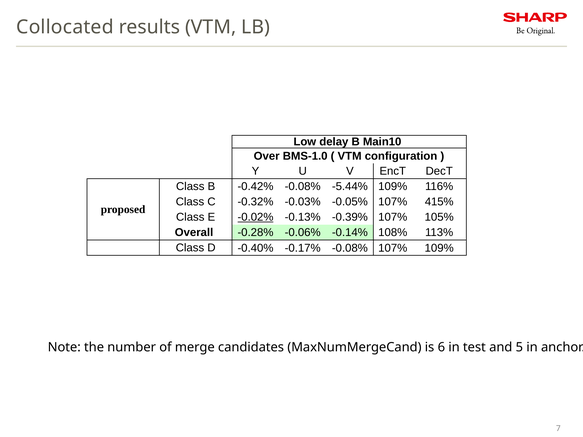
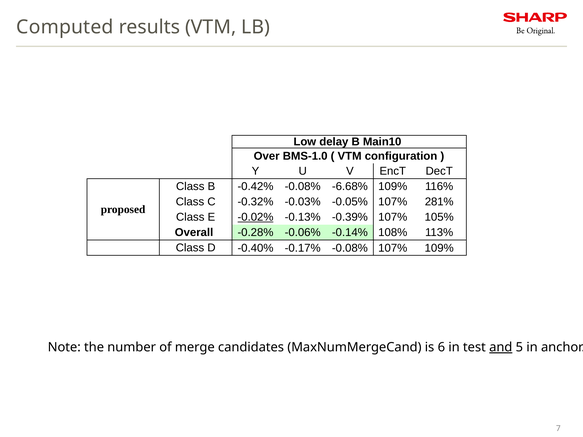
Collocated: Collocated -> Computed (65, 27)
-5.44%: -5.44% -> -6.68% (350, 187)
415%: 415% -> 281% (439, 202)
and underline: none -> present (501, 348)
